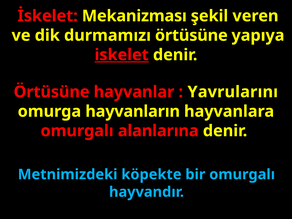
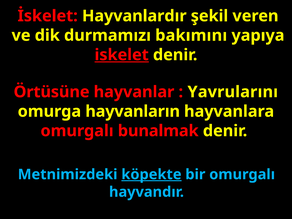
Mekanizması: Mekanizması -> Hayvanlardır (134, 16)
durmamızı örtüsüne: örtüsüne -> bakımını (191, 35)
alanlarına: alanlarına -> bunalmak (158, 131)
köpekte underline: none -> present (151, 174)
